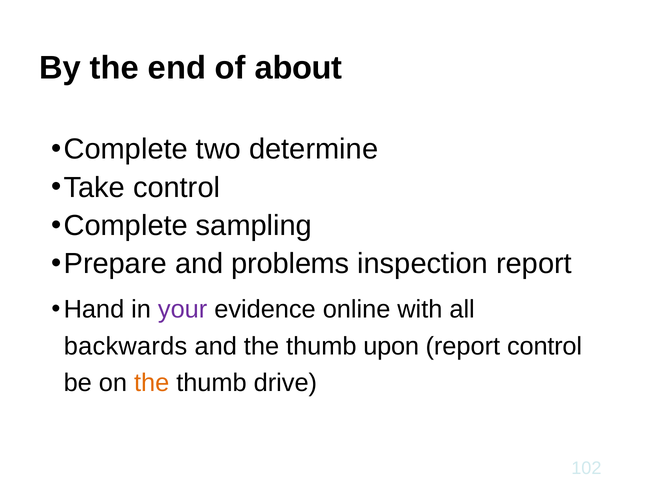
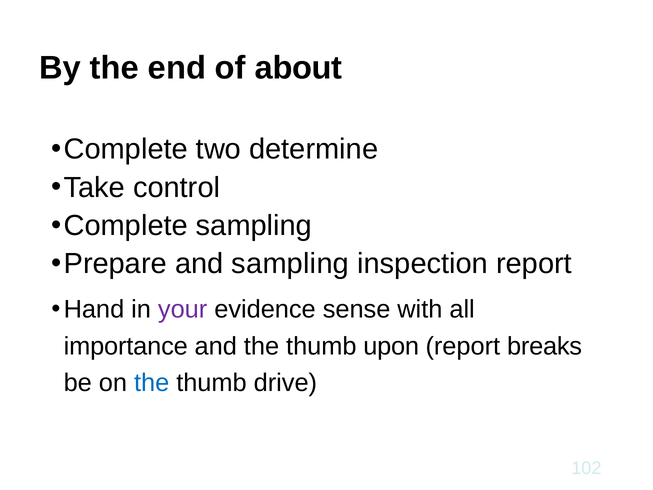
and problems: problems -> sampling (290, 264)
online: online -> sense (357, 309)
backwards: backwards -> importance (126, 346)
report control: control -> breaks (545, 346)
the colour: orange -> blue (152, 383)
